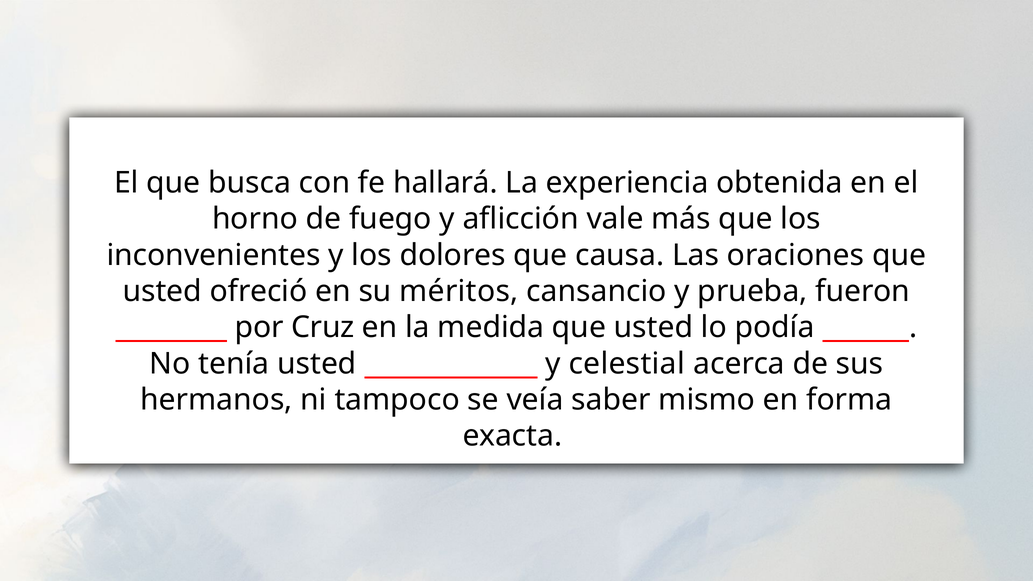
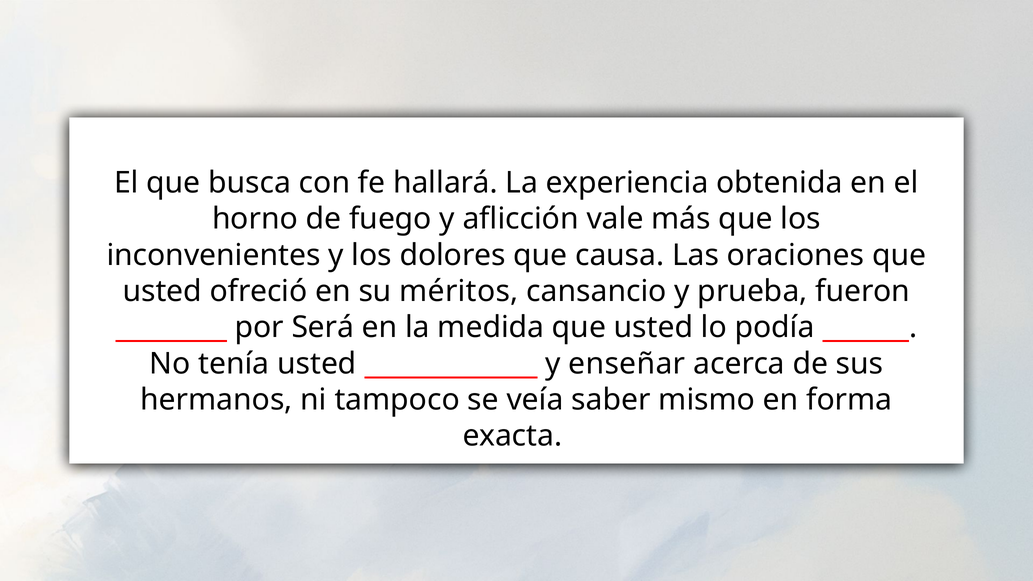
Cruz: Cruz -> Será (323, 328)
celestial: celestial -> enseñar (627, 364)
